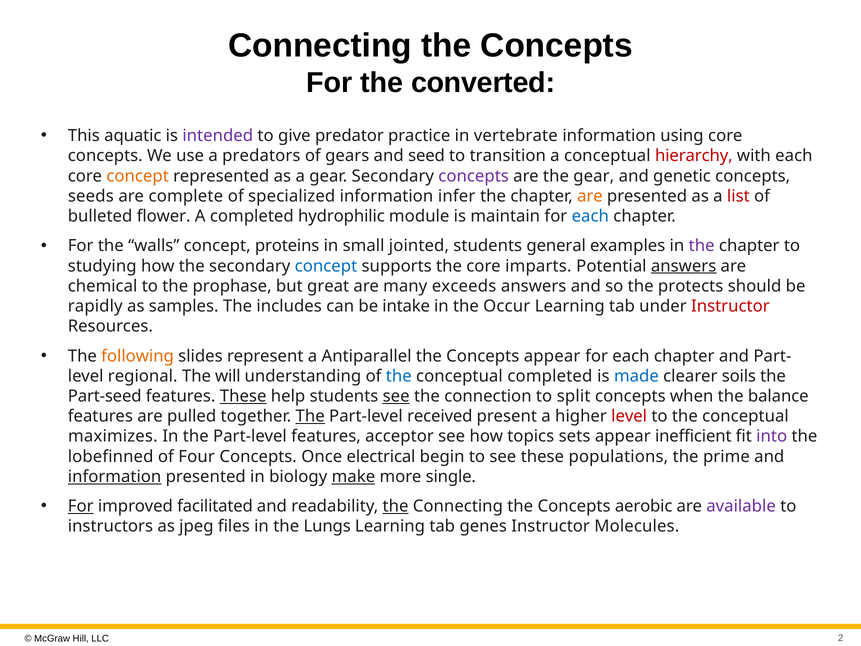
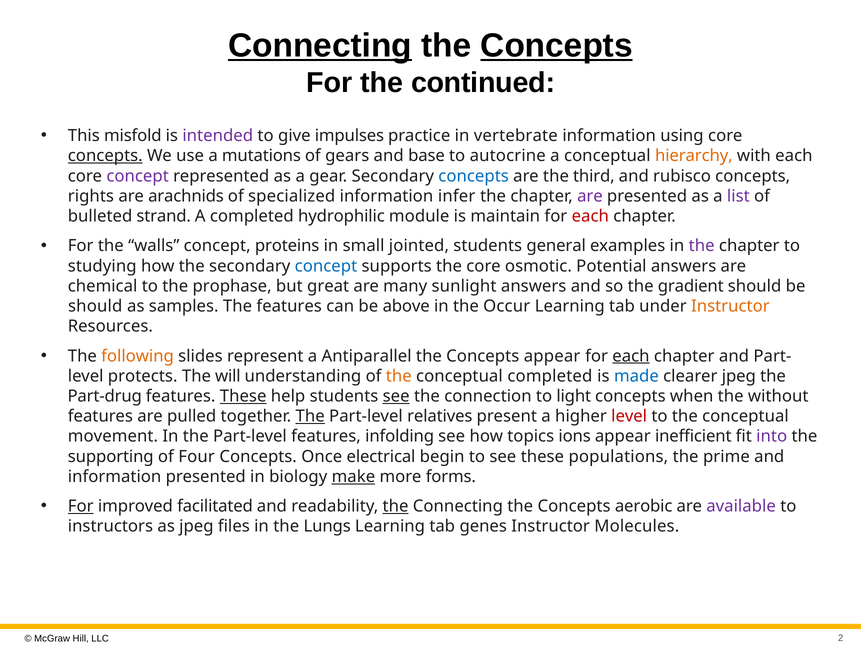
Connecting underline: none -> present (320, 46)
Concepts underline: none -> present (557, 46)
converted: converted -> continued (483, 83)
aquatic: aquatic -> misfold (133, 136)
predator: predator -> impulses (349, 136)
concepts underline: none -> present (105, 156)
predators: predators -> mutations (261, 156)
seed: seed -> base (427, 156)
transition: transition -> autocrine (508, 156)
hierarchy colour: red -> orange (694, 156)
concept colour: orange -> purple (138, 176)
concepts colour: purple -> blue (474, 176)
the gear: gear -> third (594, 176)
genetic: genetic -> rubisco (682, 176)
seeds: seeds -> rights (91, 196)
complete: complete -> arachnids (186, 196)
are colour: orange -> purple (590, 196)
list colour: red -> purple (738, 196)
flower: flower -> strand (164, 216)
each colour: blue -> red (590, 216)
imparts: imparts -> osmotic (538, 266)
answers underline: present -> none (684, 266)
exceeds: exceeds -> sunlight (464, 286)
protects: protects -> gradient (691, 286)
rapidly: rapidly -> should (95, 306)
The includes: includes -> features (289, 306)
intake: intake -> above (406, 306)
Instructor colour: red -> orange (730, 306)
each underline: none -> present (631, 356)
regional: regional -> protects (143, 376)
the colour: blue -> orange (399, 376)
clearer soils: soils -> jpeg (739, 376)
Part-seed: Part-seed -> Part-drug (105, 396)
split: split -> light (574, 396)
balance: balance -> without (778, 396)
received: received -> relatives (440, 416)
maximizes: maximizes -> movement (113, 436)
acceptor: acceptor -> infolding (400, 436)
sets: sets -> ions (575, 436)
lobefinned: lobefinned -> supporting (111, 456)
information underline: present -> none (115, 476)
single: single -> forms (451, 476)
